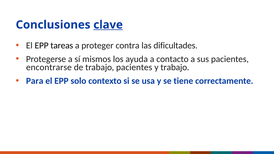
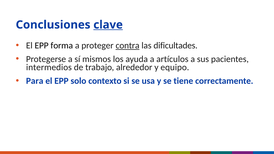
tareas: tareas -> forma (62, 46)
contra underline: none -> present (128, 46)
contacto: contacto -> artículos (172, 59)
encontrarse: encontrarse -> intermedios (49, 67)
trabajo pacientes: pacientes -> alrededor (134, 67)
y trabajo: trabajo -> equipo (175, 67)
